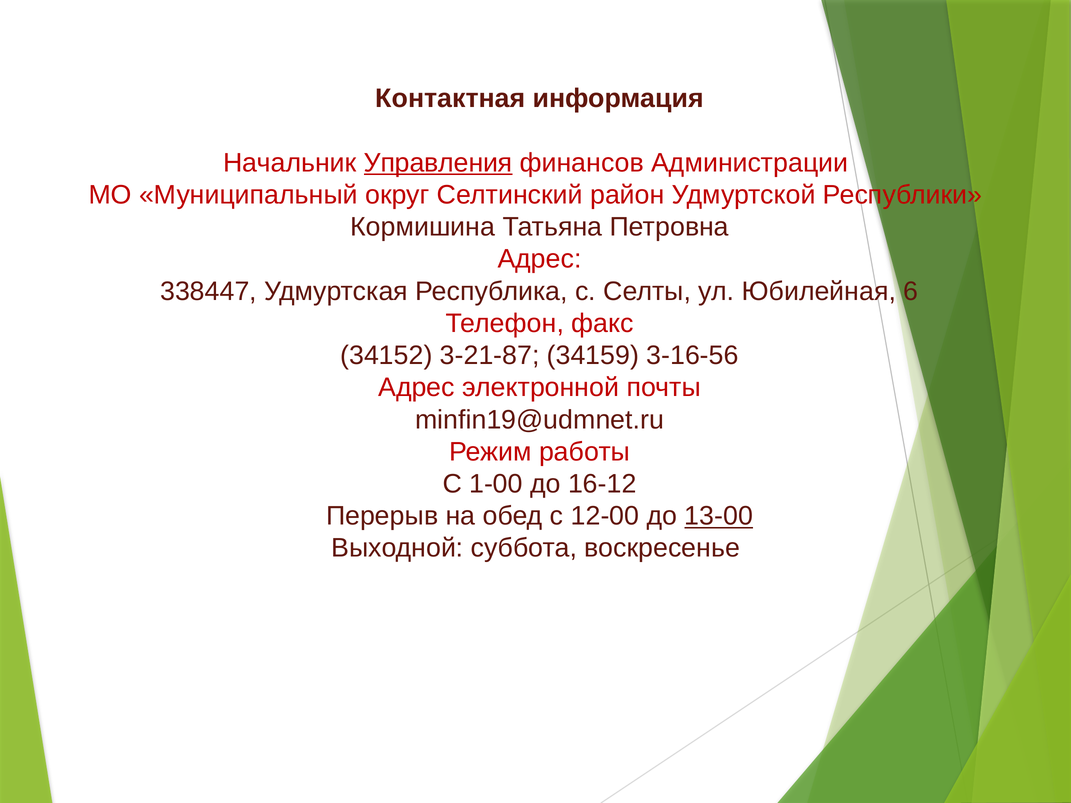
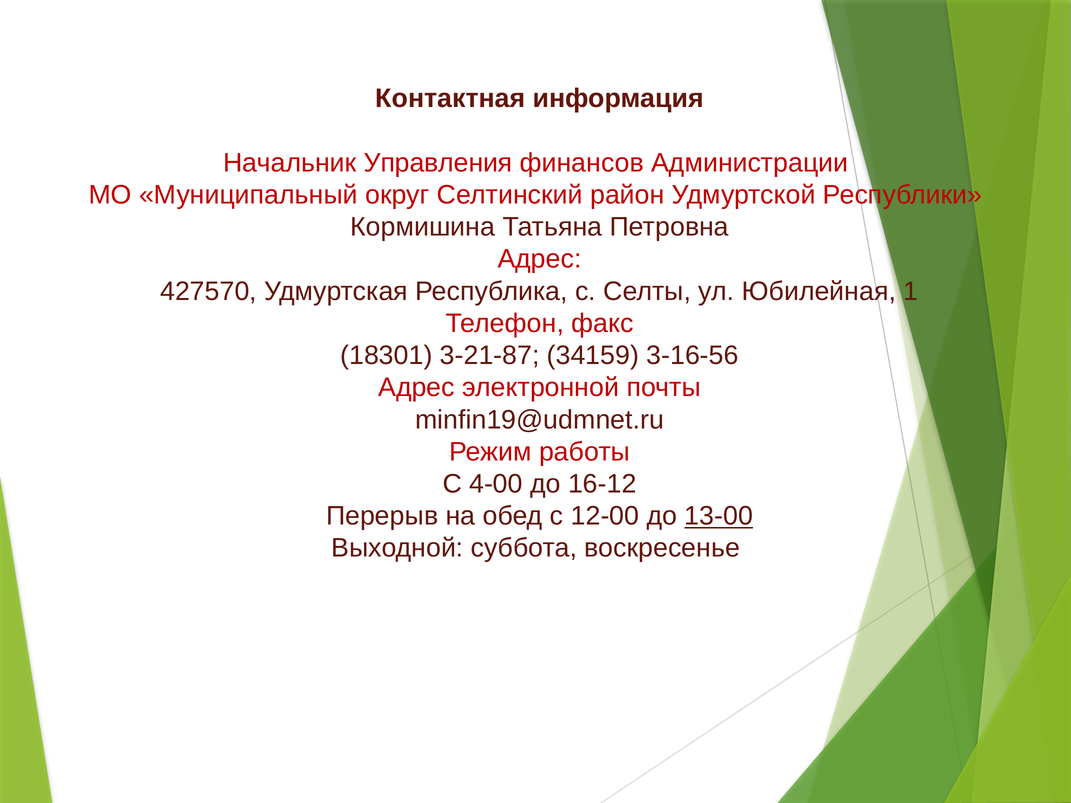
Управления underline: present -> none (438, 163)
338447: 338447 -> 427570 (209, 291)
6: 6 -> 1 (911, 291)
34152: 34152 -> 18301 (386, 356)
1-00: 1-00 -> 4-00 (496, 484)
